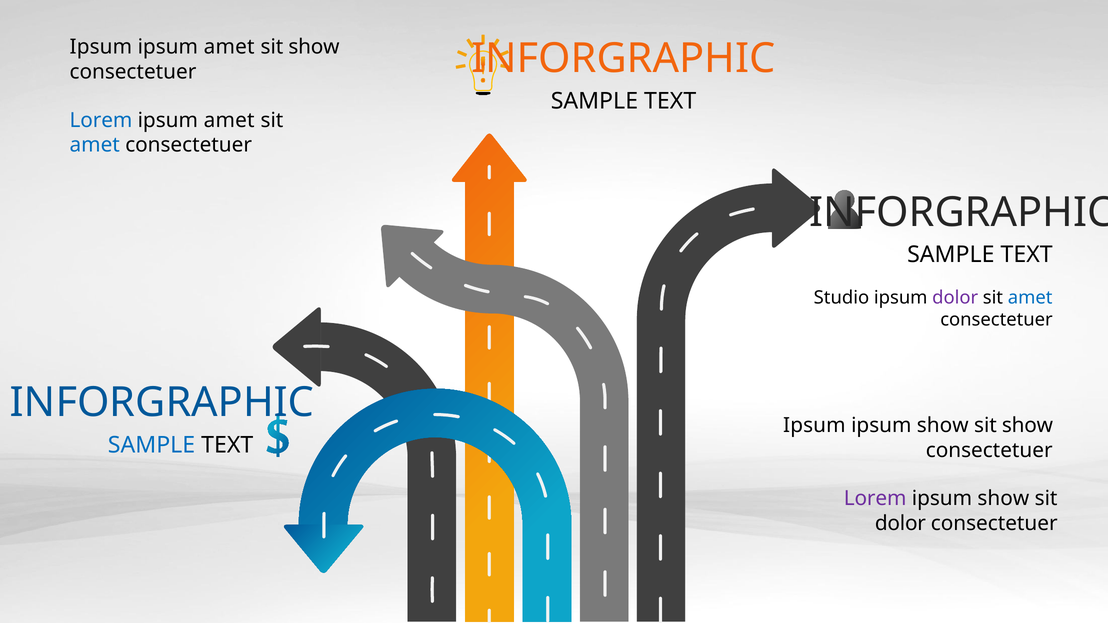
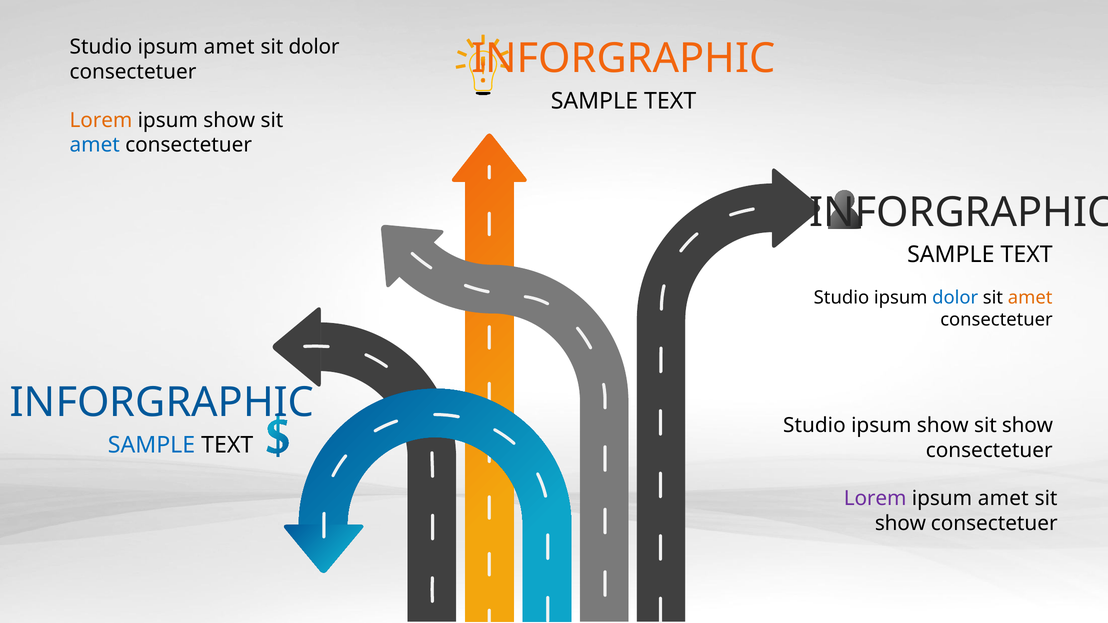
Ipsum: Ipsum -> Studio (101, 47)
show: show -> dolor (314, 47)
Lorem colour: blue -> orange (101, 120)
amet: amet -> show (229, 120)
dolor colour: purple -> blue (955, 298)
amet colour: blue -> orange (1030, 298)
Ipsum: Ipsum -> Studio (814, 426)
show: show -> amet (1003, 499)
dolor: dolor -> show (900, 524)
